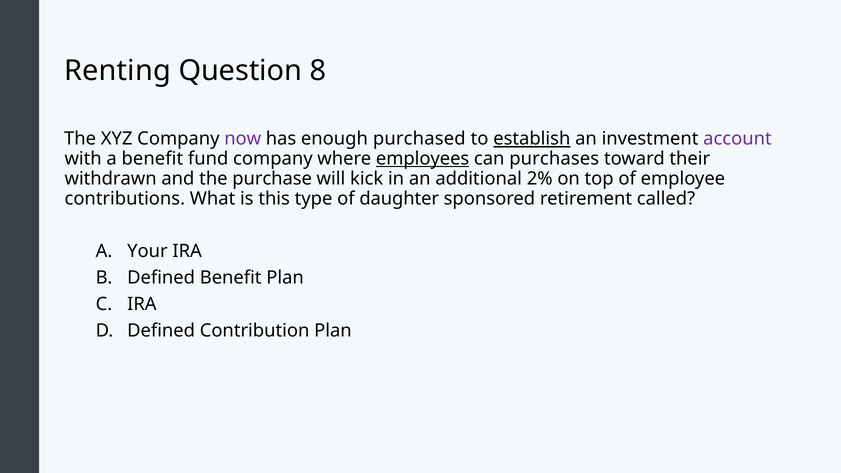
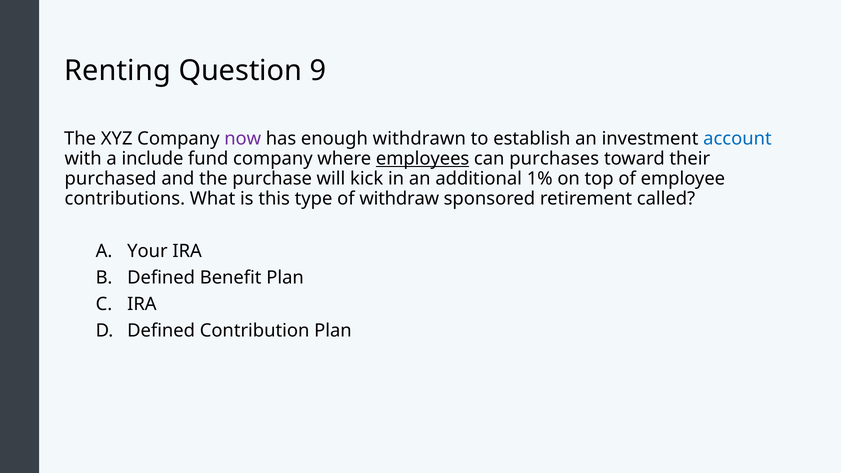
8: 8 -> 9 (318, 71)
purchased: purchased -> withdrawn (419, 139)
establish underline: present -> none (532, 139)
account colour: purple -> blue (737, 139)
a benefit: benefit -> include (152, 159)
withdrawn: withdrawn -> purchased (111, 179)
2%: 2% -> 1% (540, 179)
daughter: daughter -> withdraw (399, 198)
